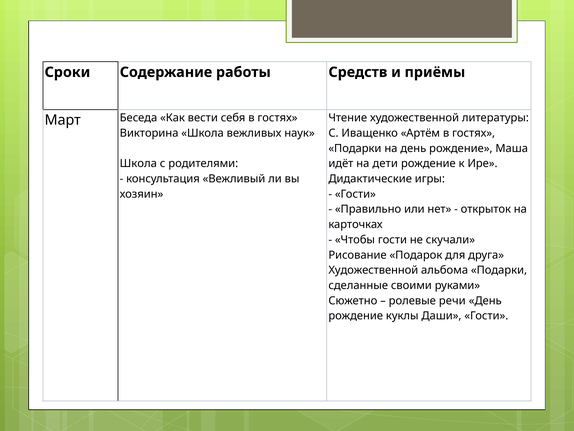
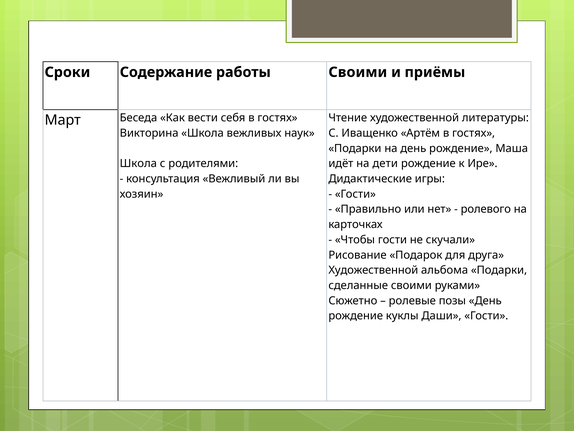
работы Средств: Средств -> Своими (358, 72)
открыток: открыток -> ролевого (486, 209)
речи: речи -> позы (452, 300)
